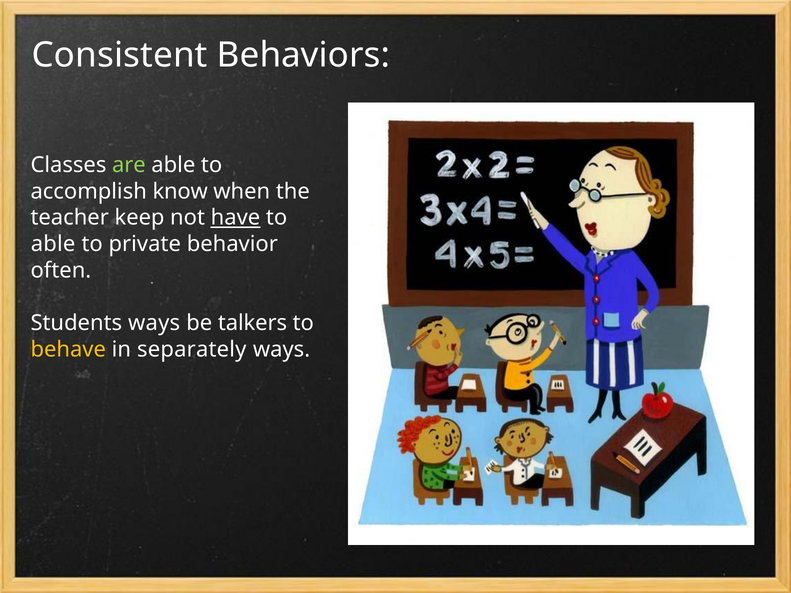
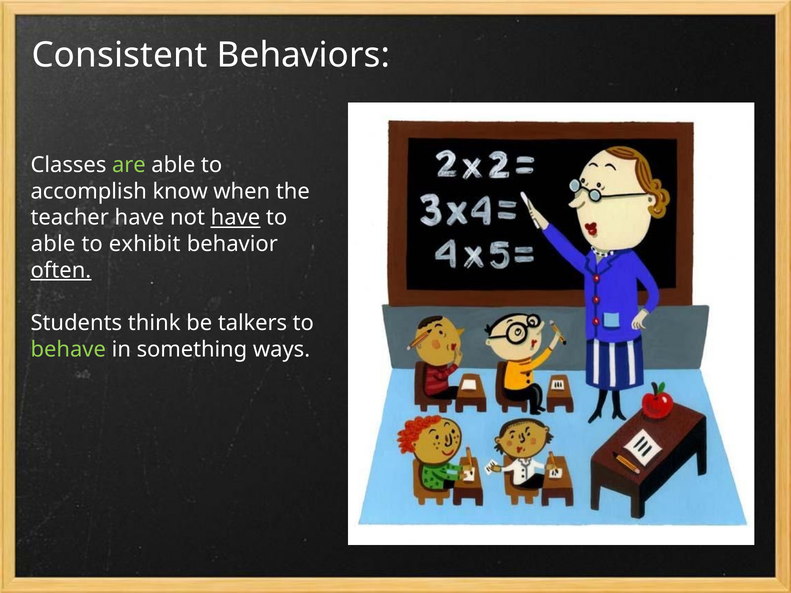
teacher keep: keep -> have (139, 218)
private: private -> exhibit (145, 244)
often underline: none -> present (61, 271)
Students ways: ways -> think (154, 323)
behave colour: yellow -> light green (68, 350)
separately: separately -> something (192, 350)
